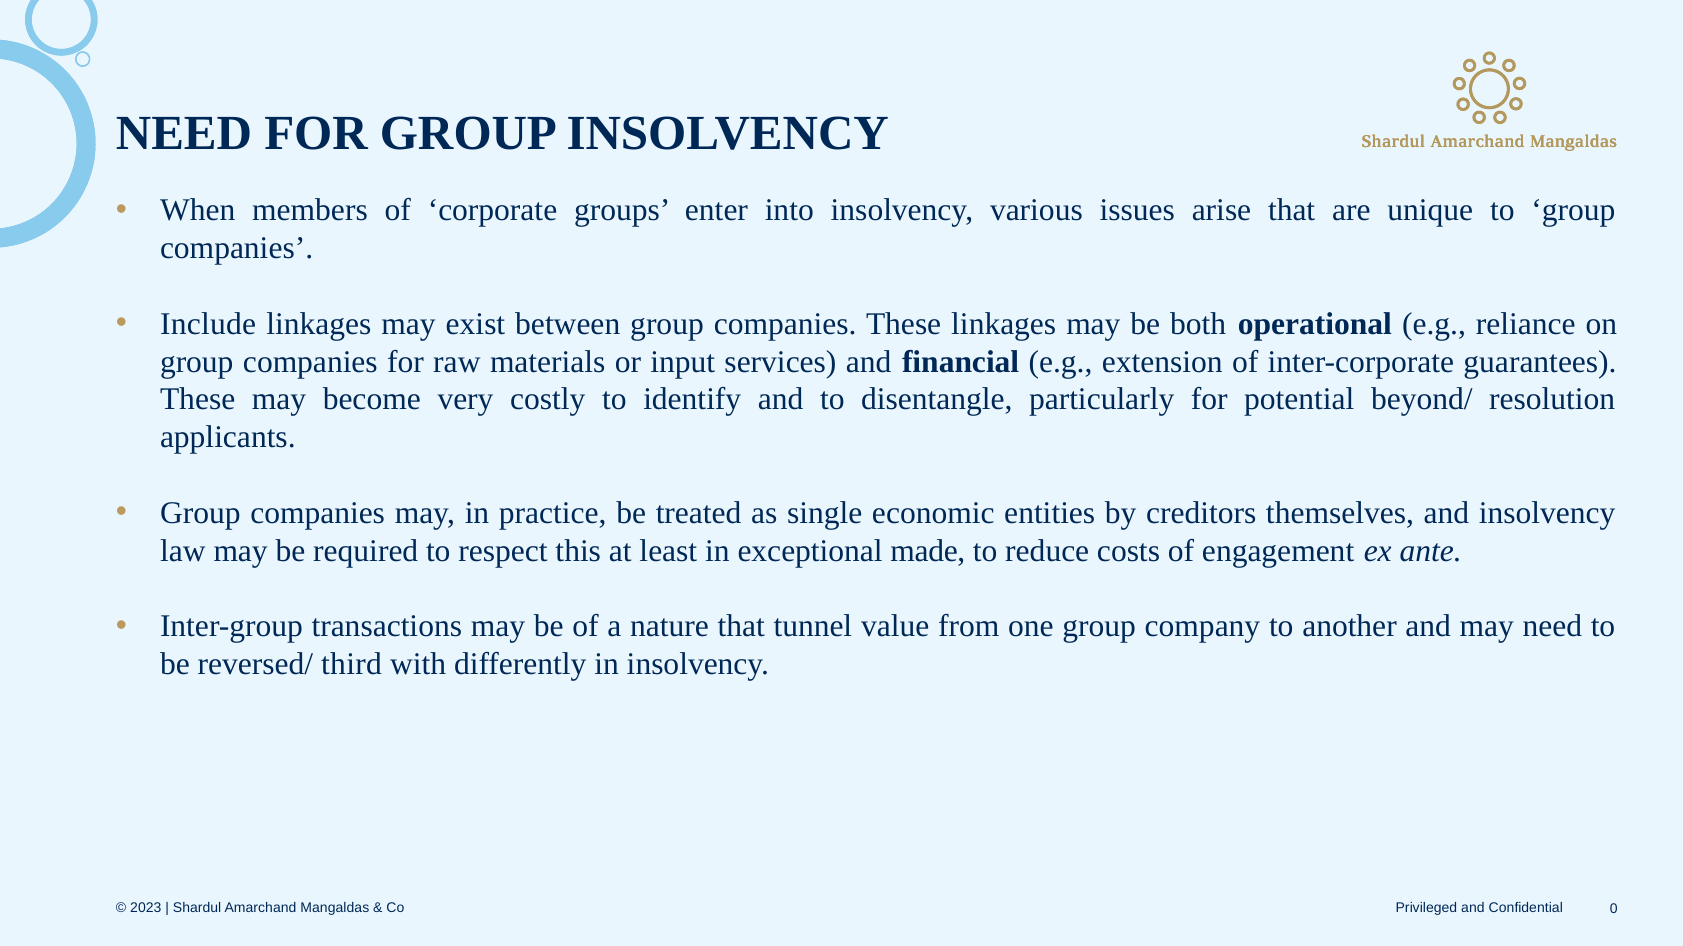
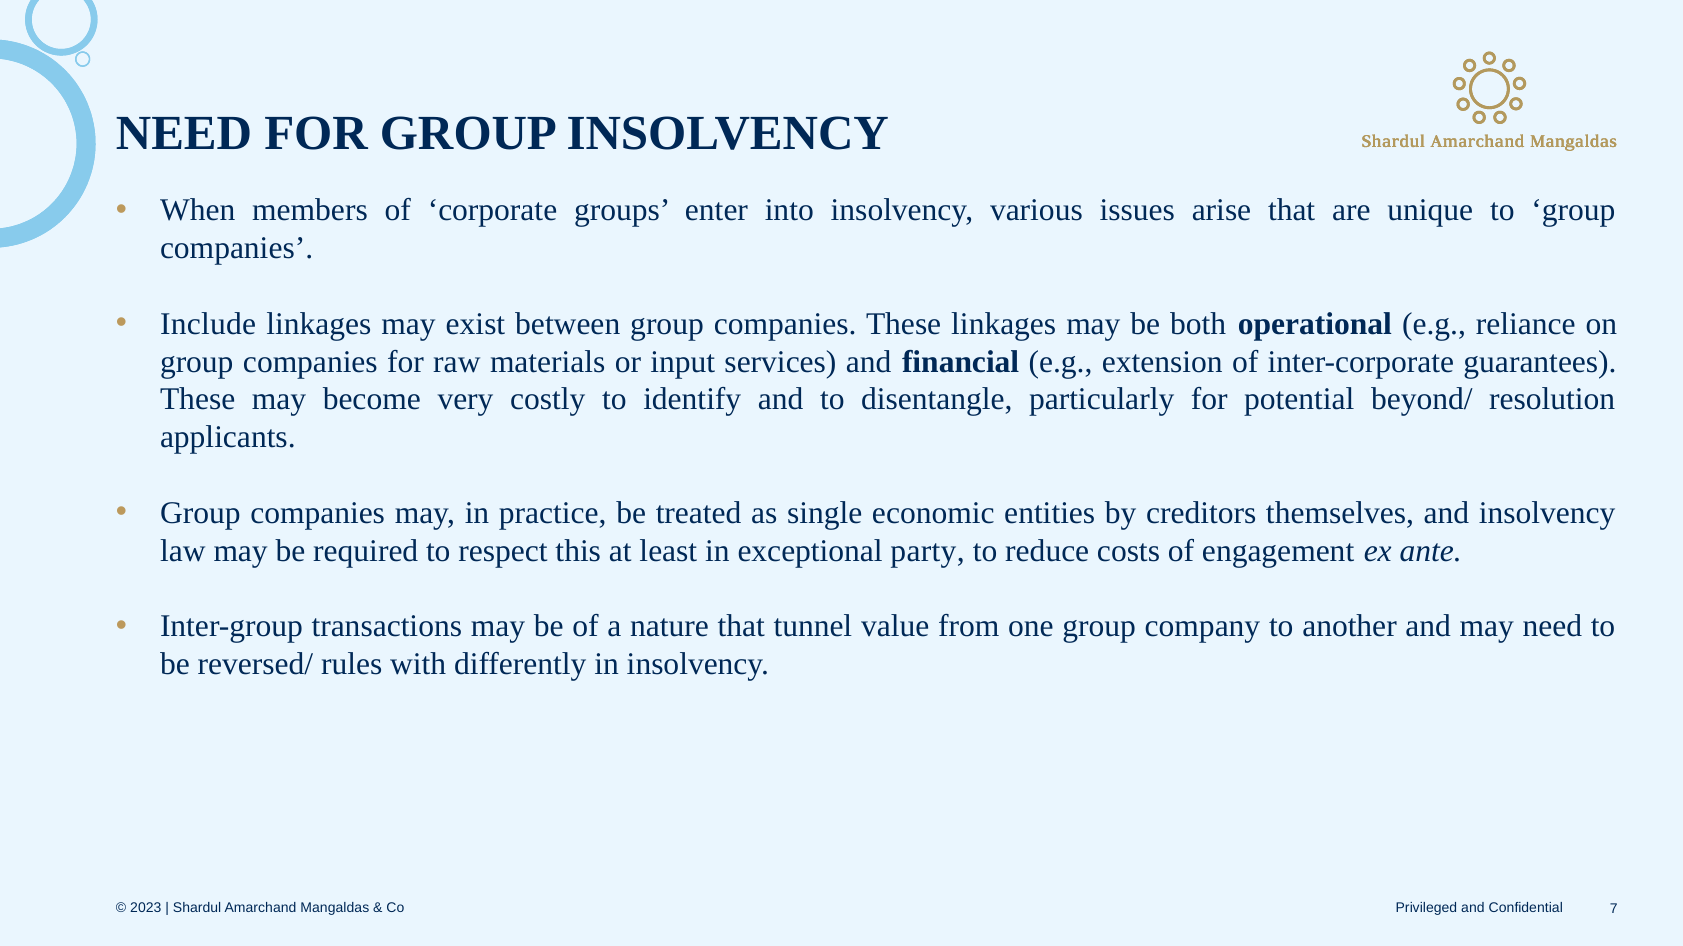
made: made -> party (928, 551)
third: third -> rules (352, 665)
0: 0 -> 7 (1614, 910)
